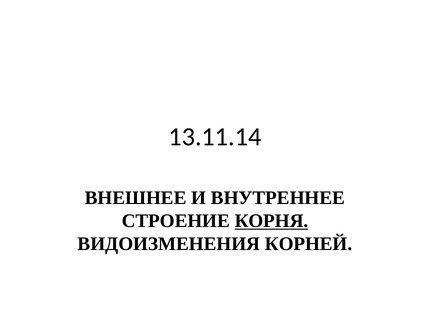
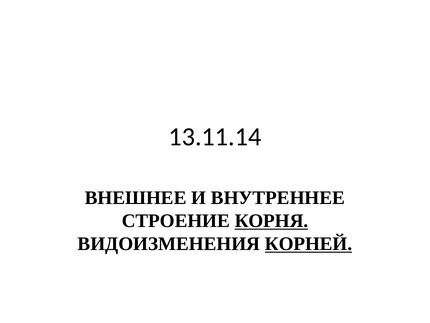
КОРНЕЙ underline: none -> present (309, 244)
